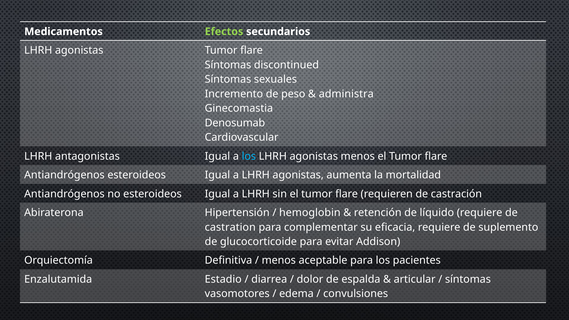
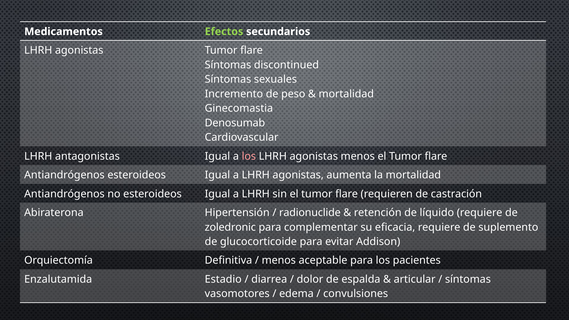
administra: administra -> mortalidad (346, 94)
los colour: light blue -> pink (249, 156)
hemoglobin: hemoglobin -> radionuclide (310, 213)
castration: castration -> zoledronic (230, 227)
